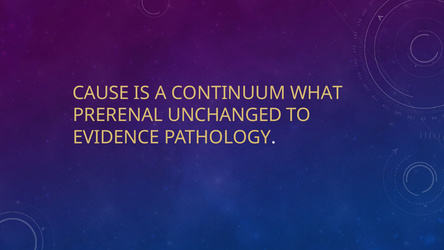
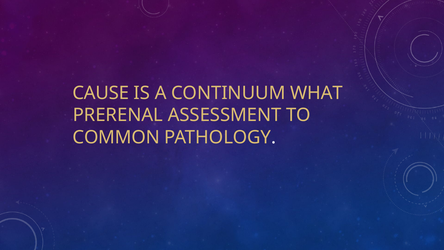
UNCHANGED: UNCHANGED -> ASSESSMENT (225, 115)
EVIDENCE: EVIDENCE -> COMMON (116, 137)
